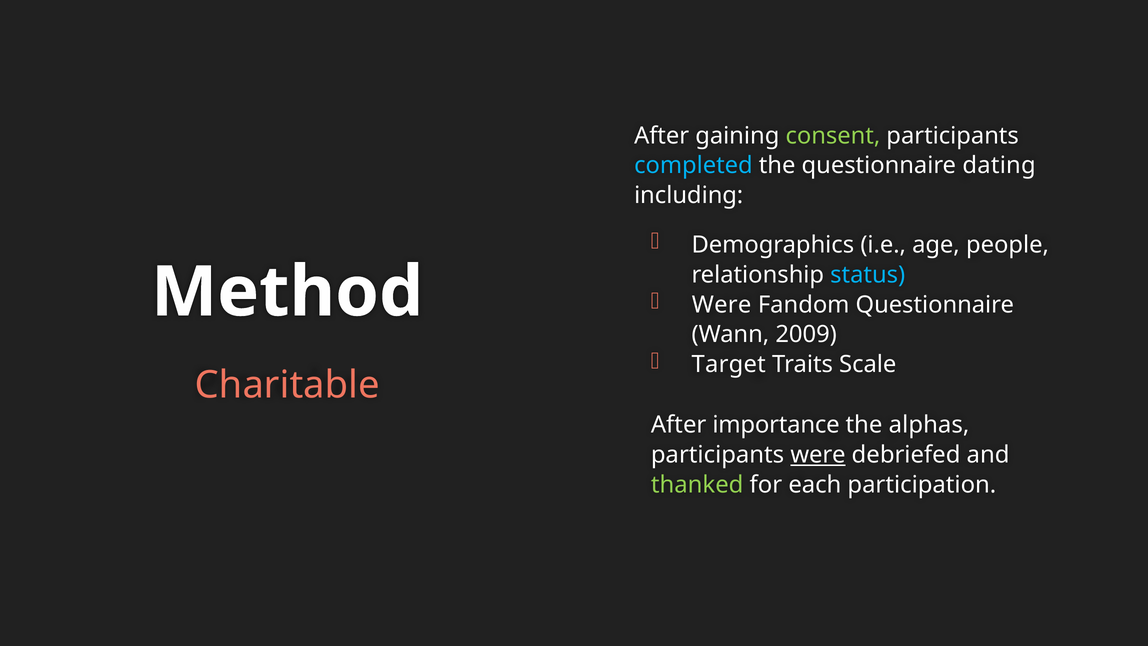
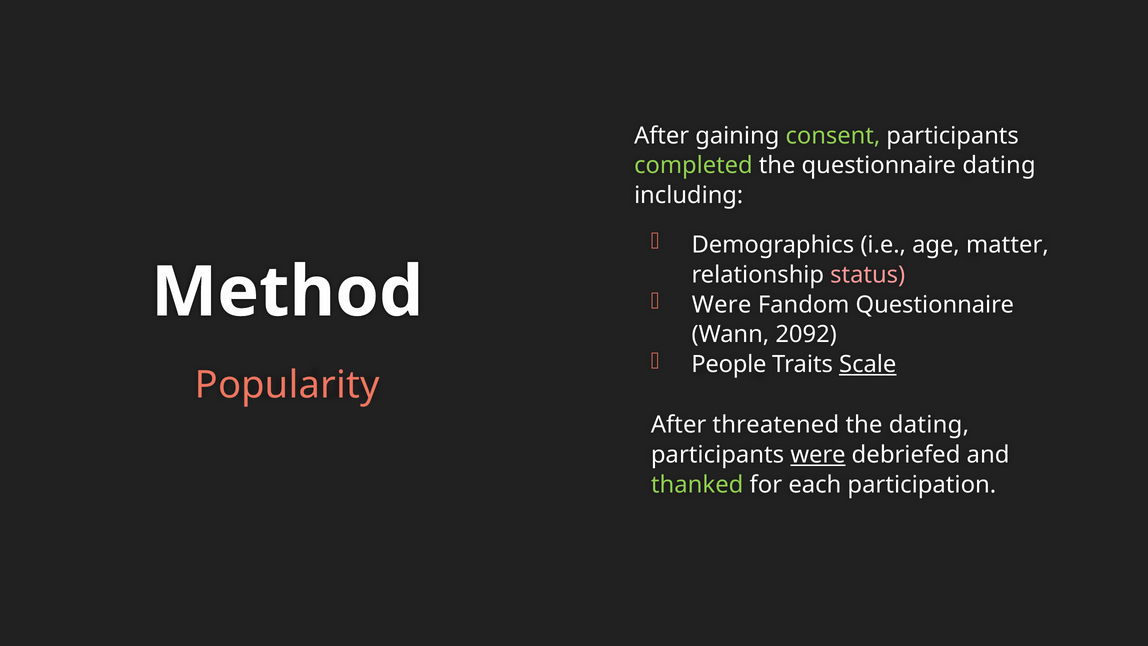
completed colour: light blue -> light green (693, 166)
people: people -> matter (1007, 245)
status colour: light blue -> pink (868, 275)
2009: 2009 -> 2092 (806, 335)
Target: Target -> People (729, 364)
Scale underline: none -> present (868, 364)
Charitable: Charitable -> Popularity (287, 385)
importance: importance -> threatened (776, 425)
the alphas: alphas -> dating (929, 425)
